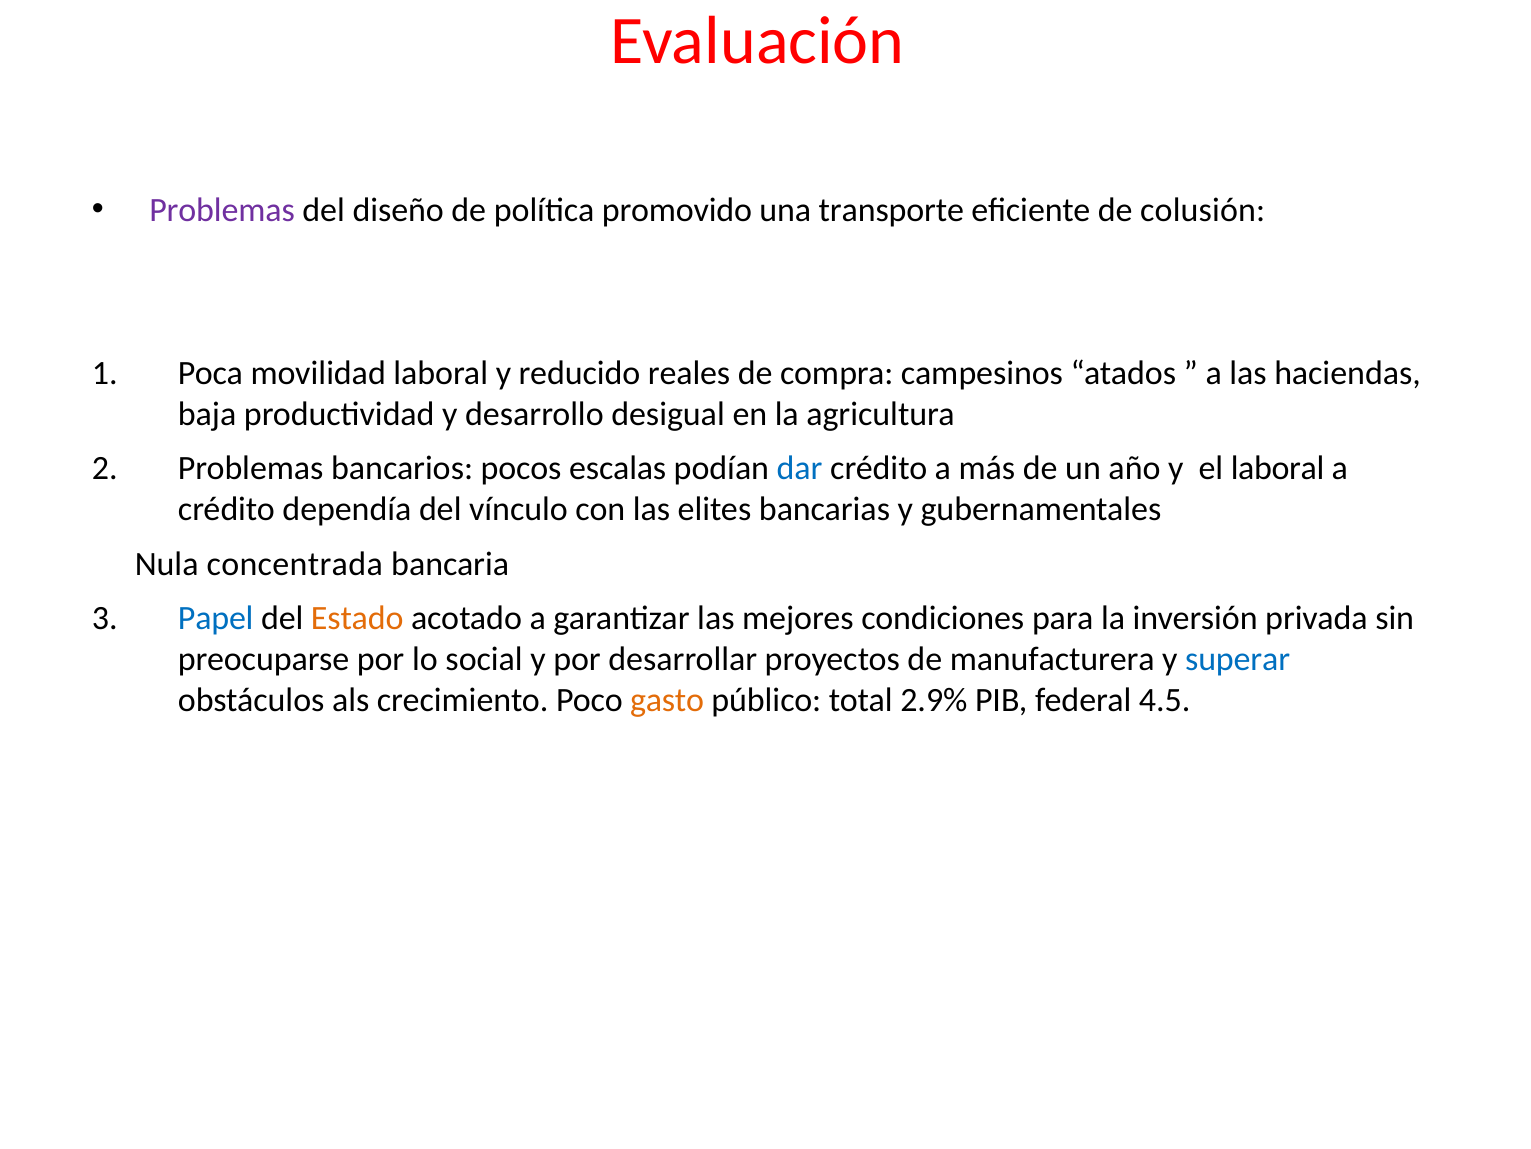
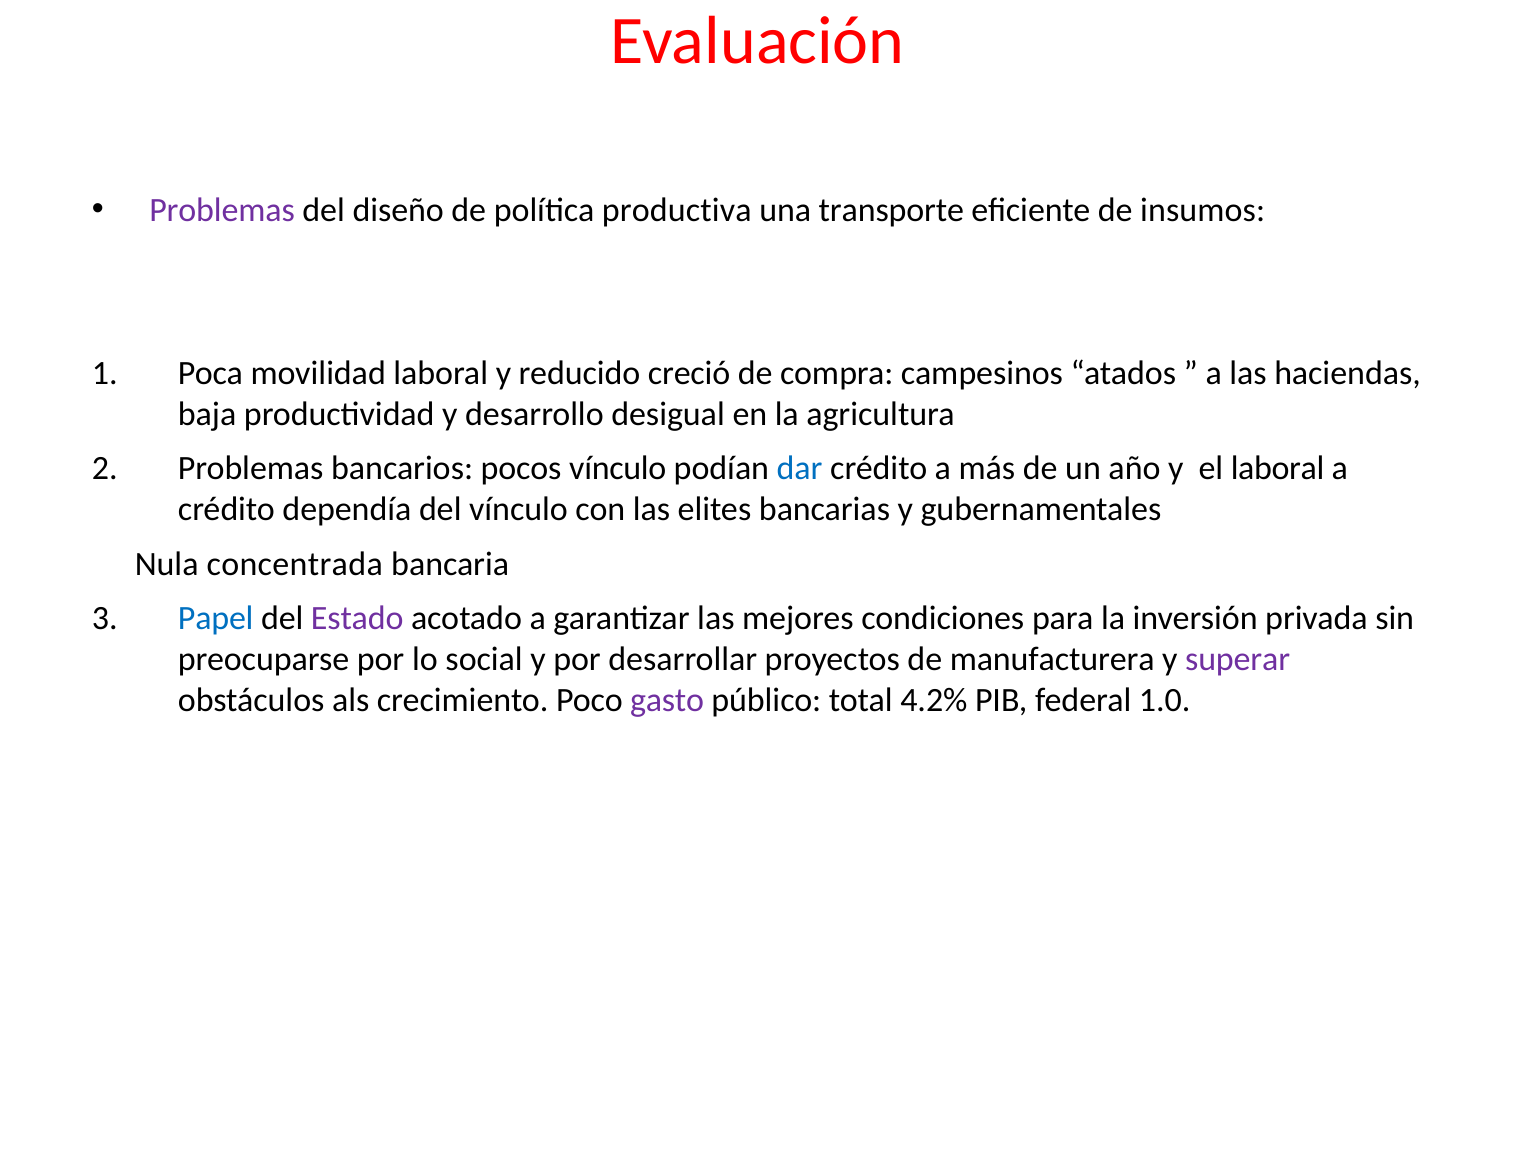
promovido: promovido -> productiva (677, 210)
colusión: colusión -> insumos (1203, 210)
reales: reales -> creció (689, 373)
pocos escalas: escalas -> vínculo (618, 468)
Estado colour: orange -> purple (357, 618)
superar colour: blue -> purple (1238, 659)
gasto colour: orange -> purple (667, 700)
2.9%: 2.9% -> 4.2% (934, 700)
4.5: 4.5 -> 1.0 (1165, 700)
